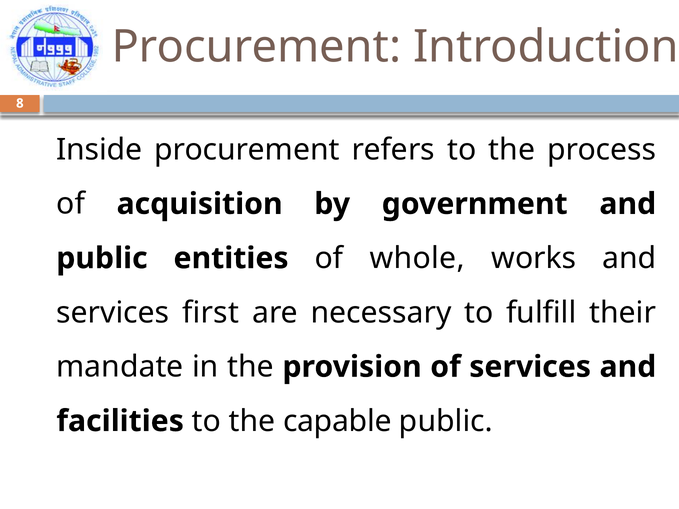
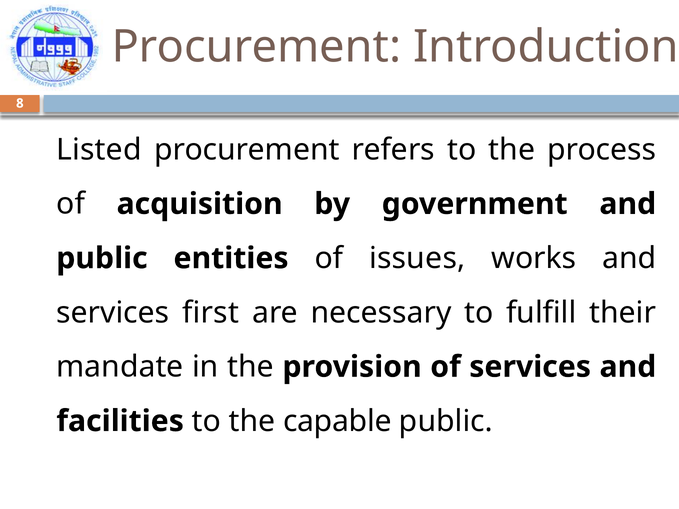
Inside: Inside -> Listed (99, 150)
whole: whole -> issues (417, 258)
